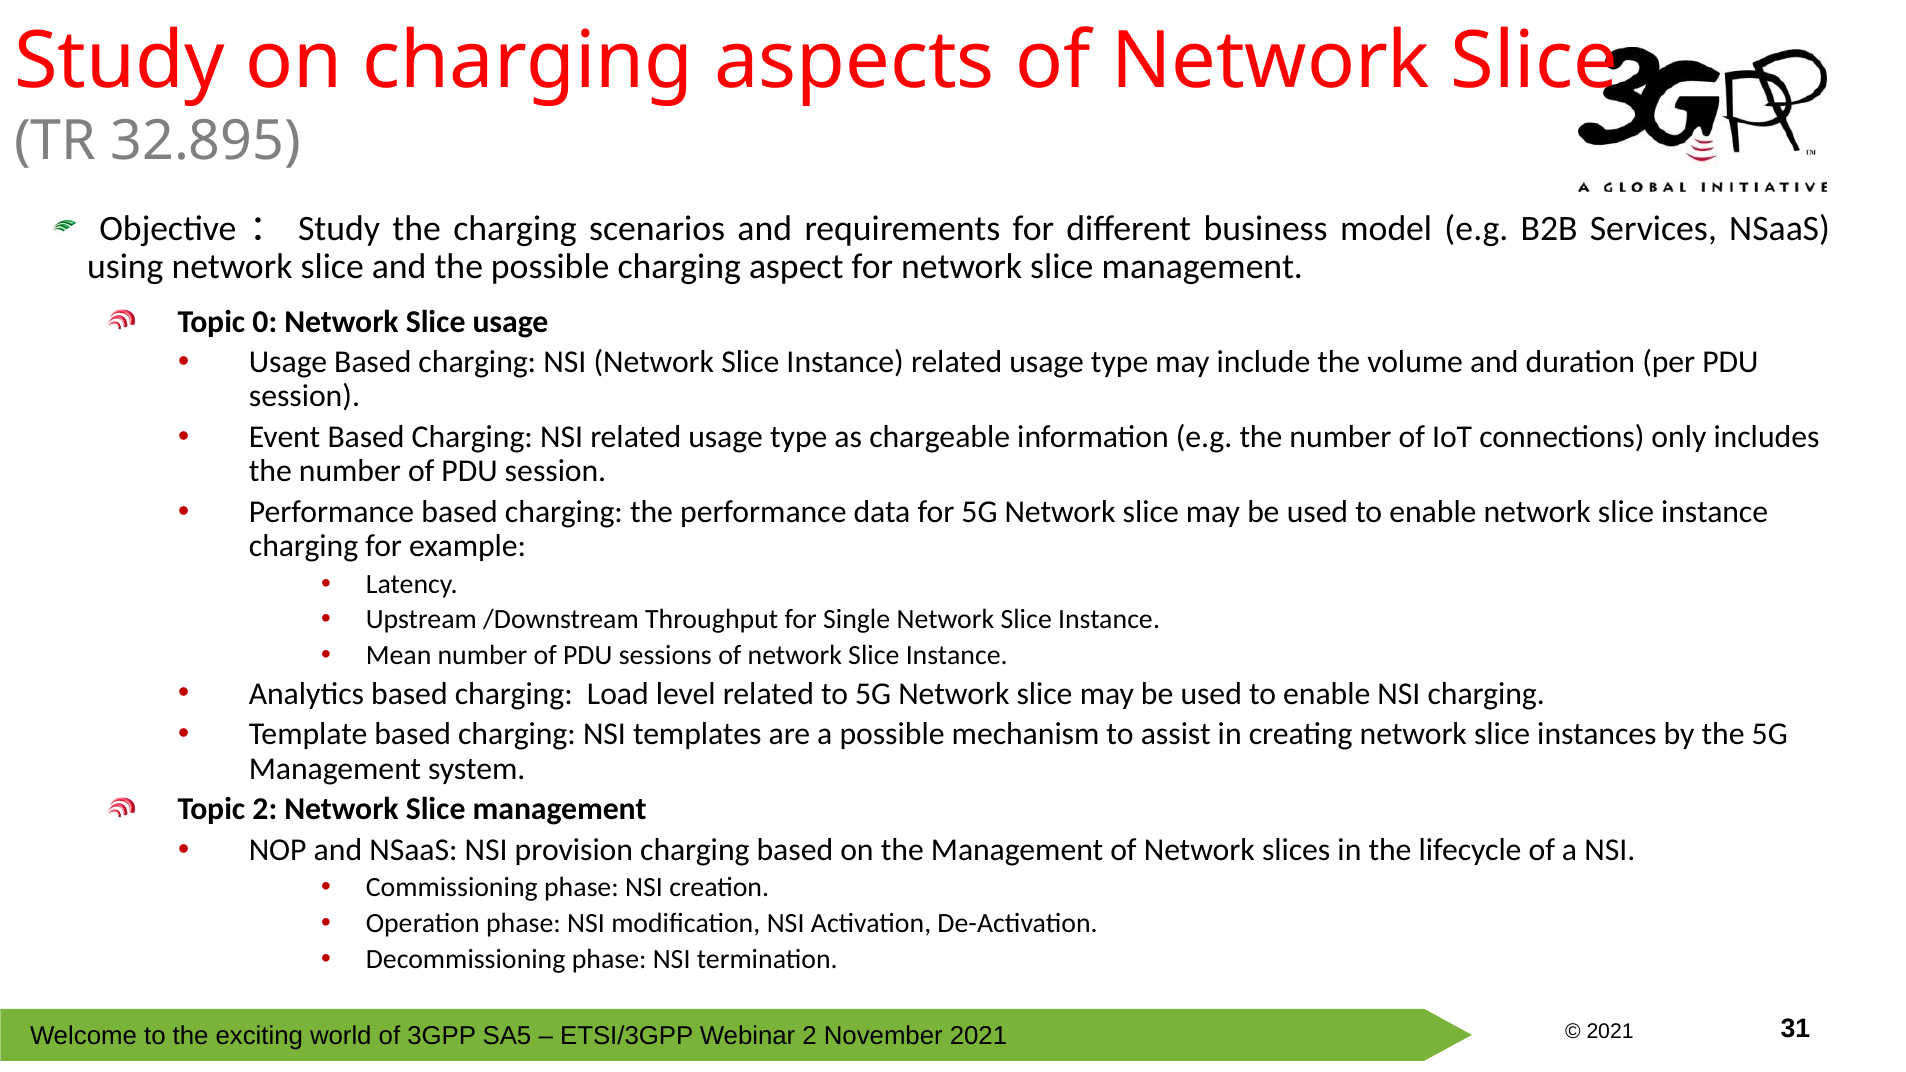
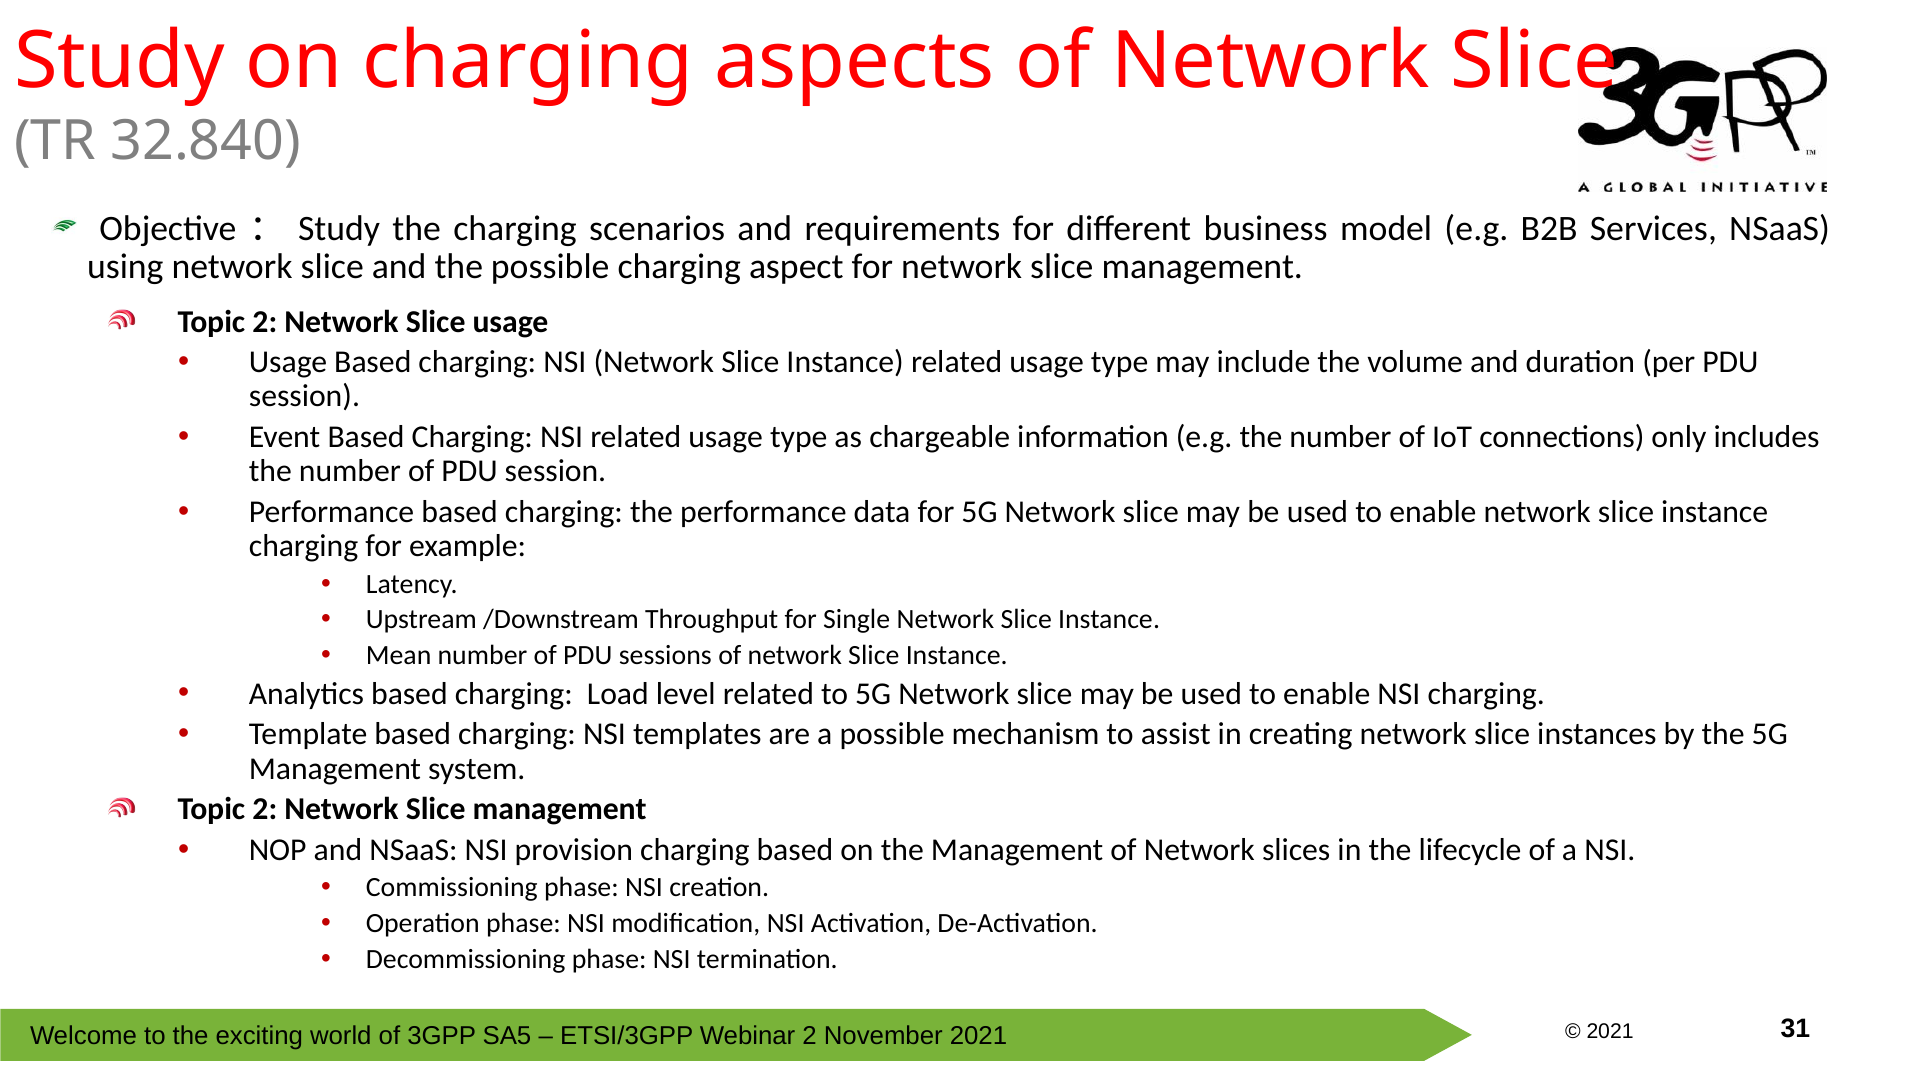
32.895: 32.895 -> 32.840 (206, 141)
0: 0 -> 2 (265, 322)
